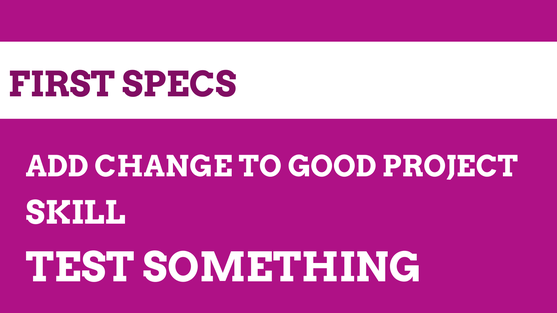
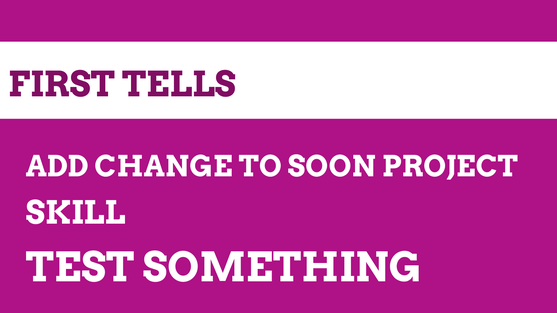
SPECS: SPECS -> TELLS (179, 85)
GOOD: GOOD -> SOON (332, 167)
